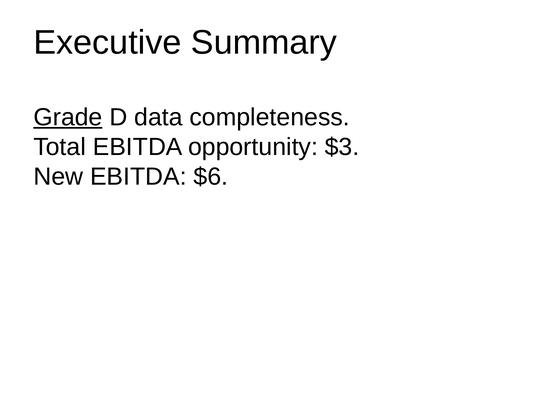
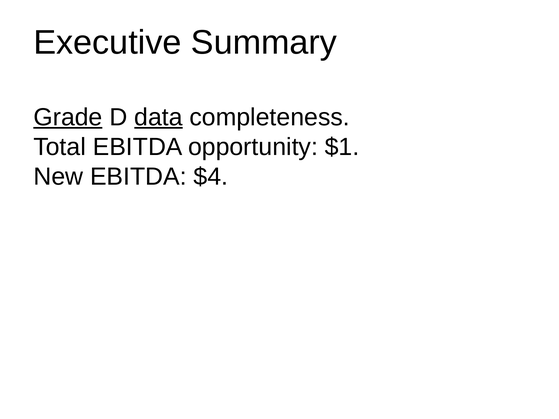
data underline: none -> present (158, 117)
$3: $3 -> $1 (342, 147)
$6: $6 -> $4 (211, 177)
